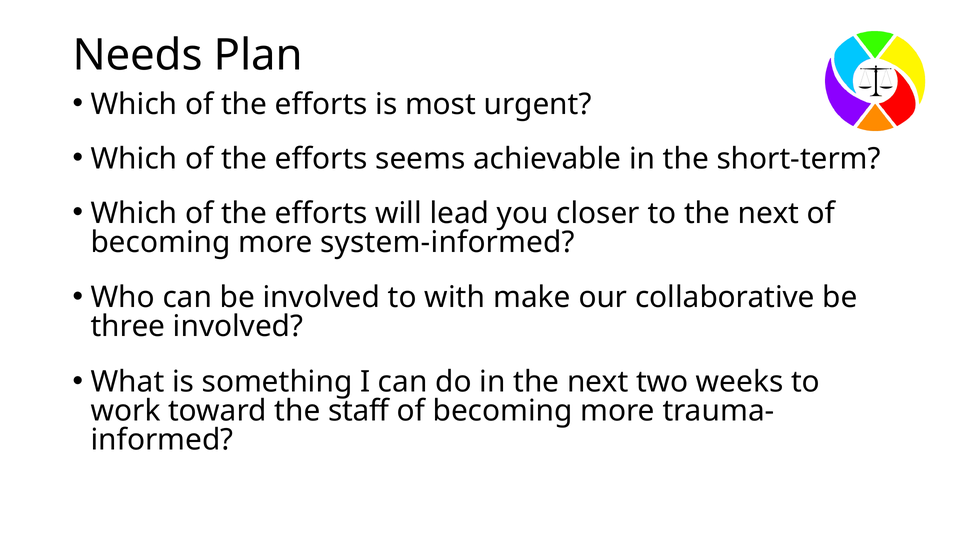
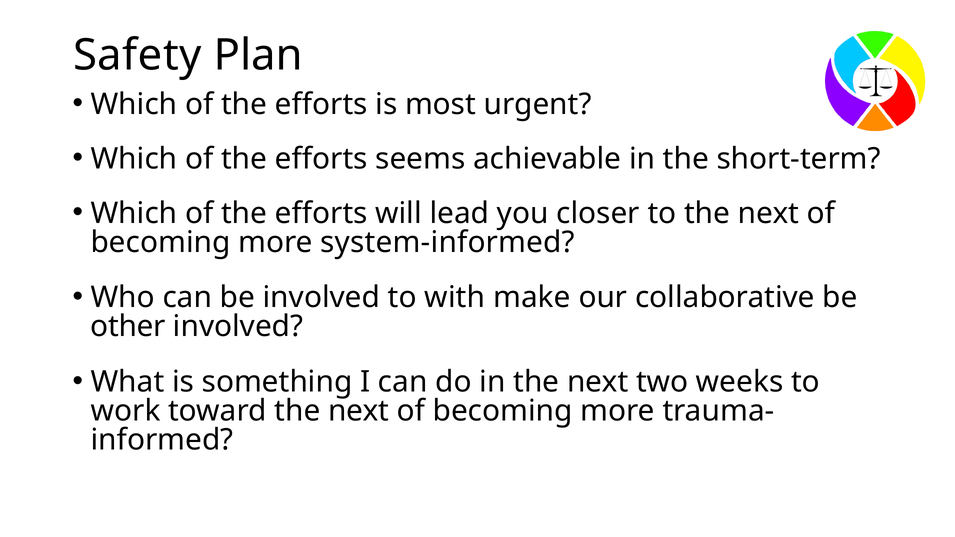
Needs: Needs -> Safety (137, 55)
three: three -> other (128, 327)
toward the staff: staff -> next (359, 411)
